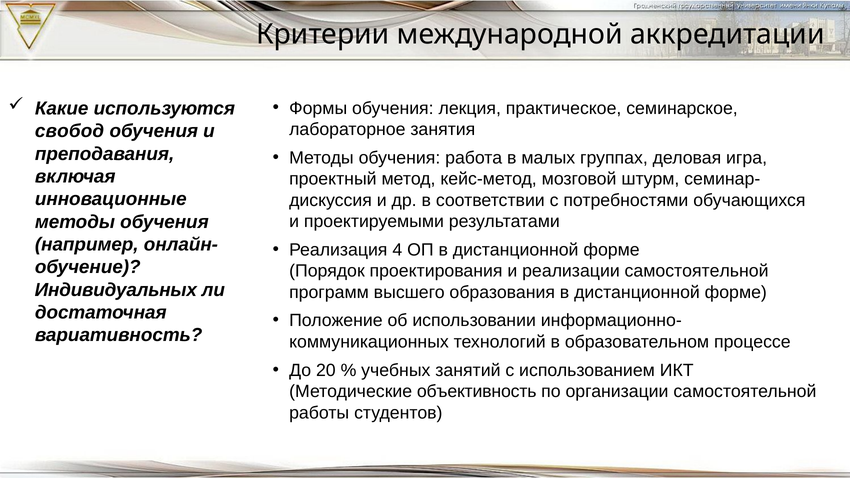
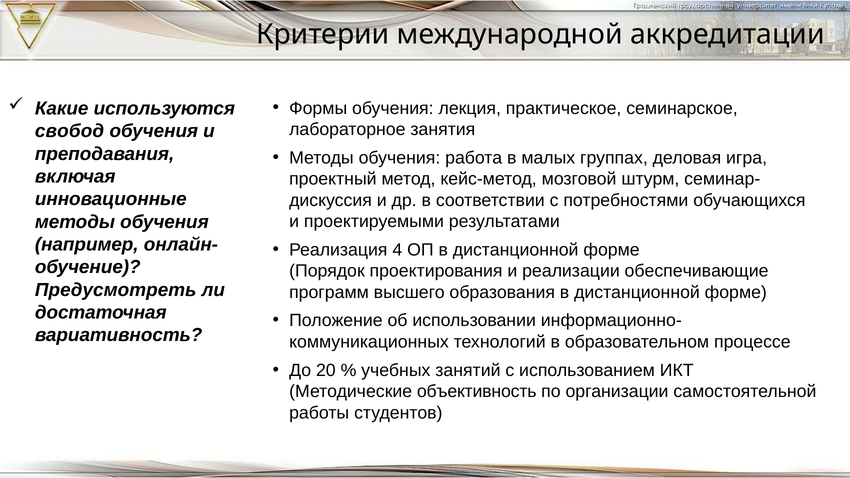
реализации самостоятельной: самостоятельной -> обеспечивающие (697, 271)
Индивидуальных: Индивидуальных -> Предусмотреть (116, 290)
